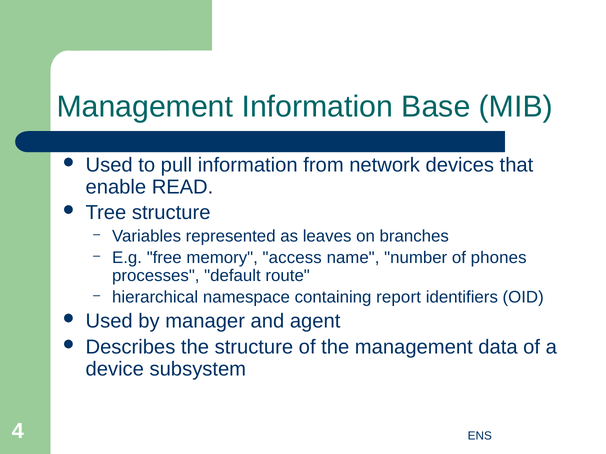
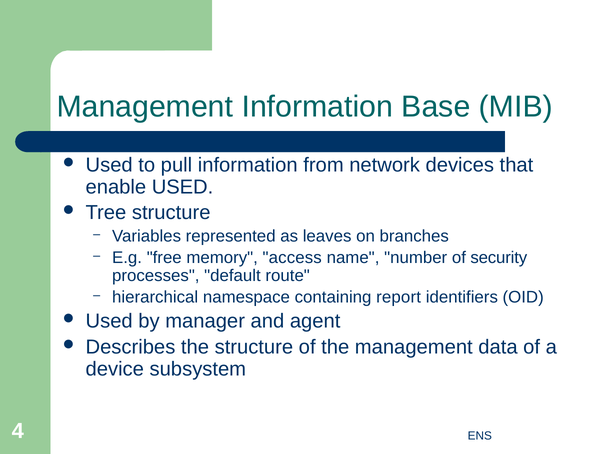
enable READ: READ -> USED (183, 187)
phones: phones -> security (499, 258)
